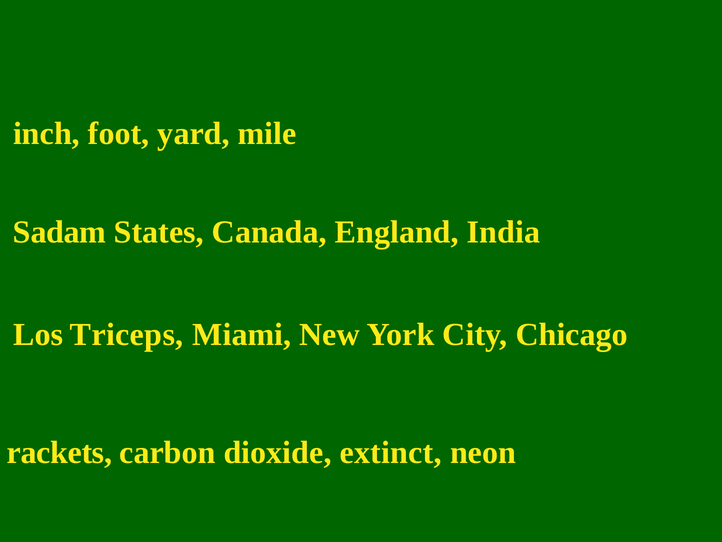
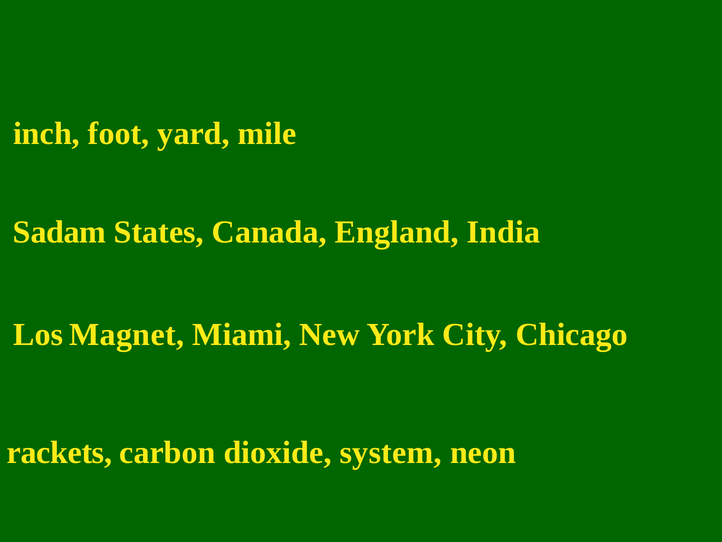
Triceps: Triceps -> Magnet (127, 334)
extinct: extinct -> system (391, 452)
